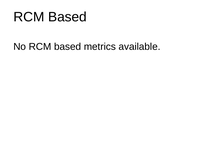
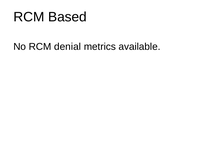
No RCM based: based -> denial (68, 47)
